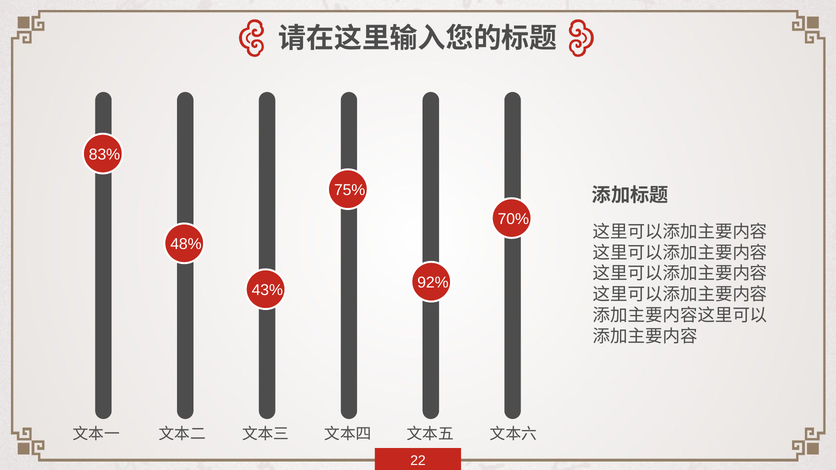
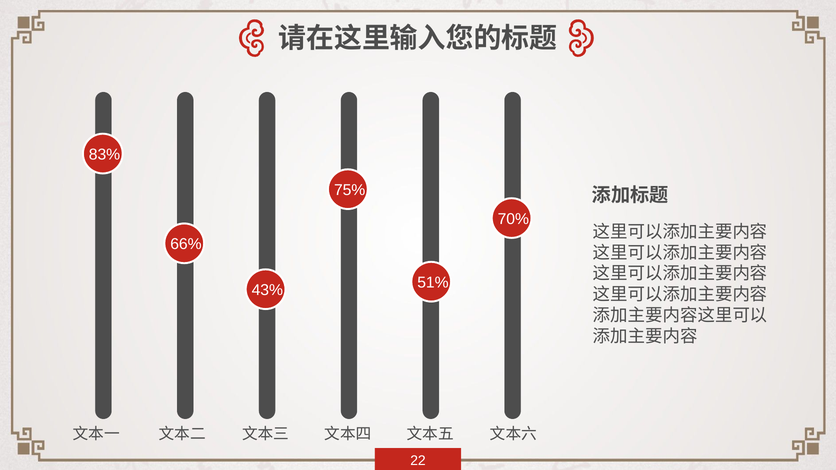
48%: 48% -> 66% (186, 244)
92%: 92% -> 51% (433, 283)
